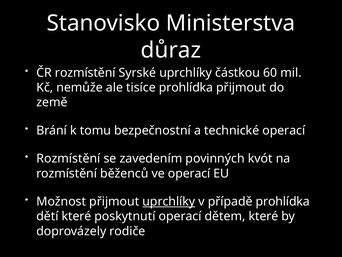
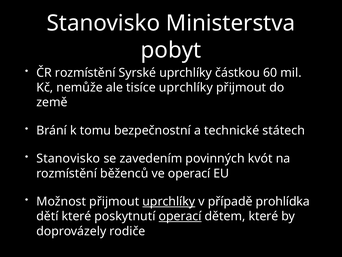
důraz: důraz -> pobyt (171, 50)
tisíce prohlídka: prohlídka -> uprchlíky (186, 87)
technické operací: operací -> státech (284, 130)
Rozmístění: Rozmístění -> Stanovisko (68, 158)
operací underline: none -> present (180, 216)
